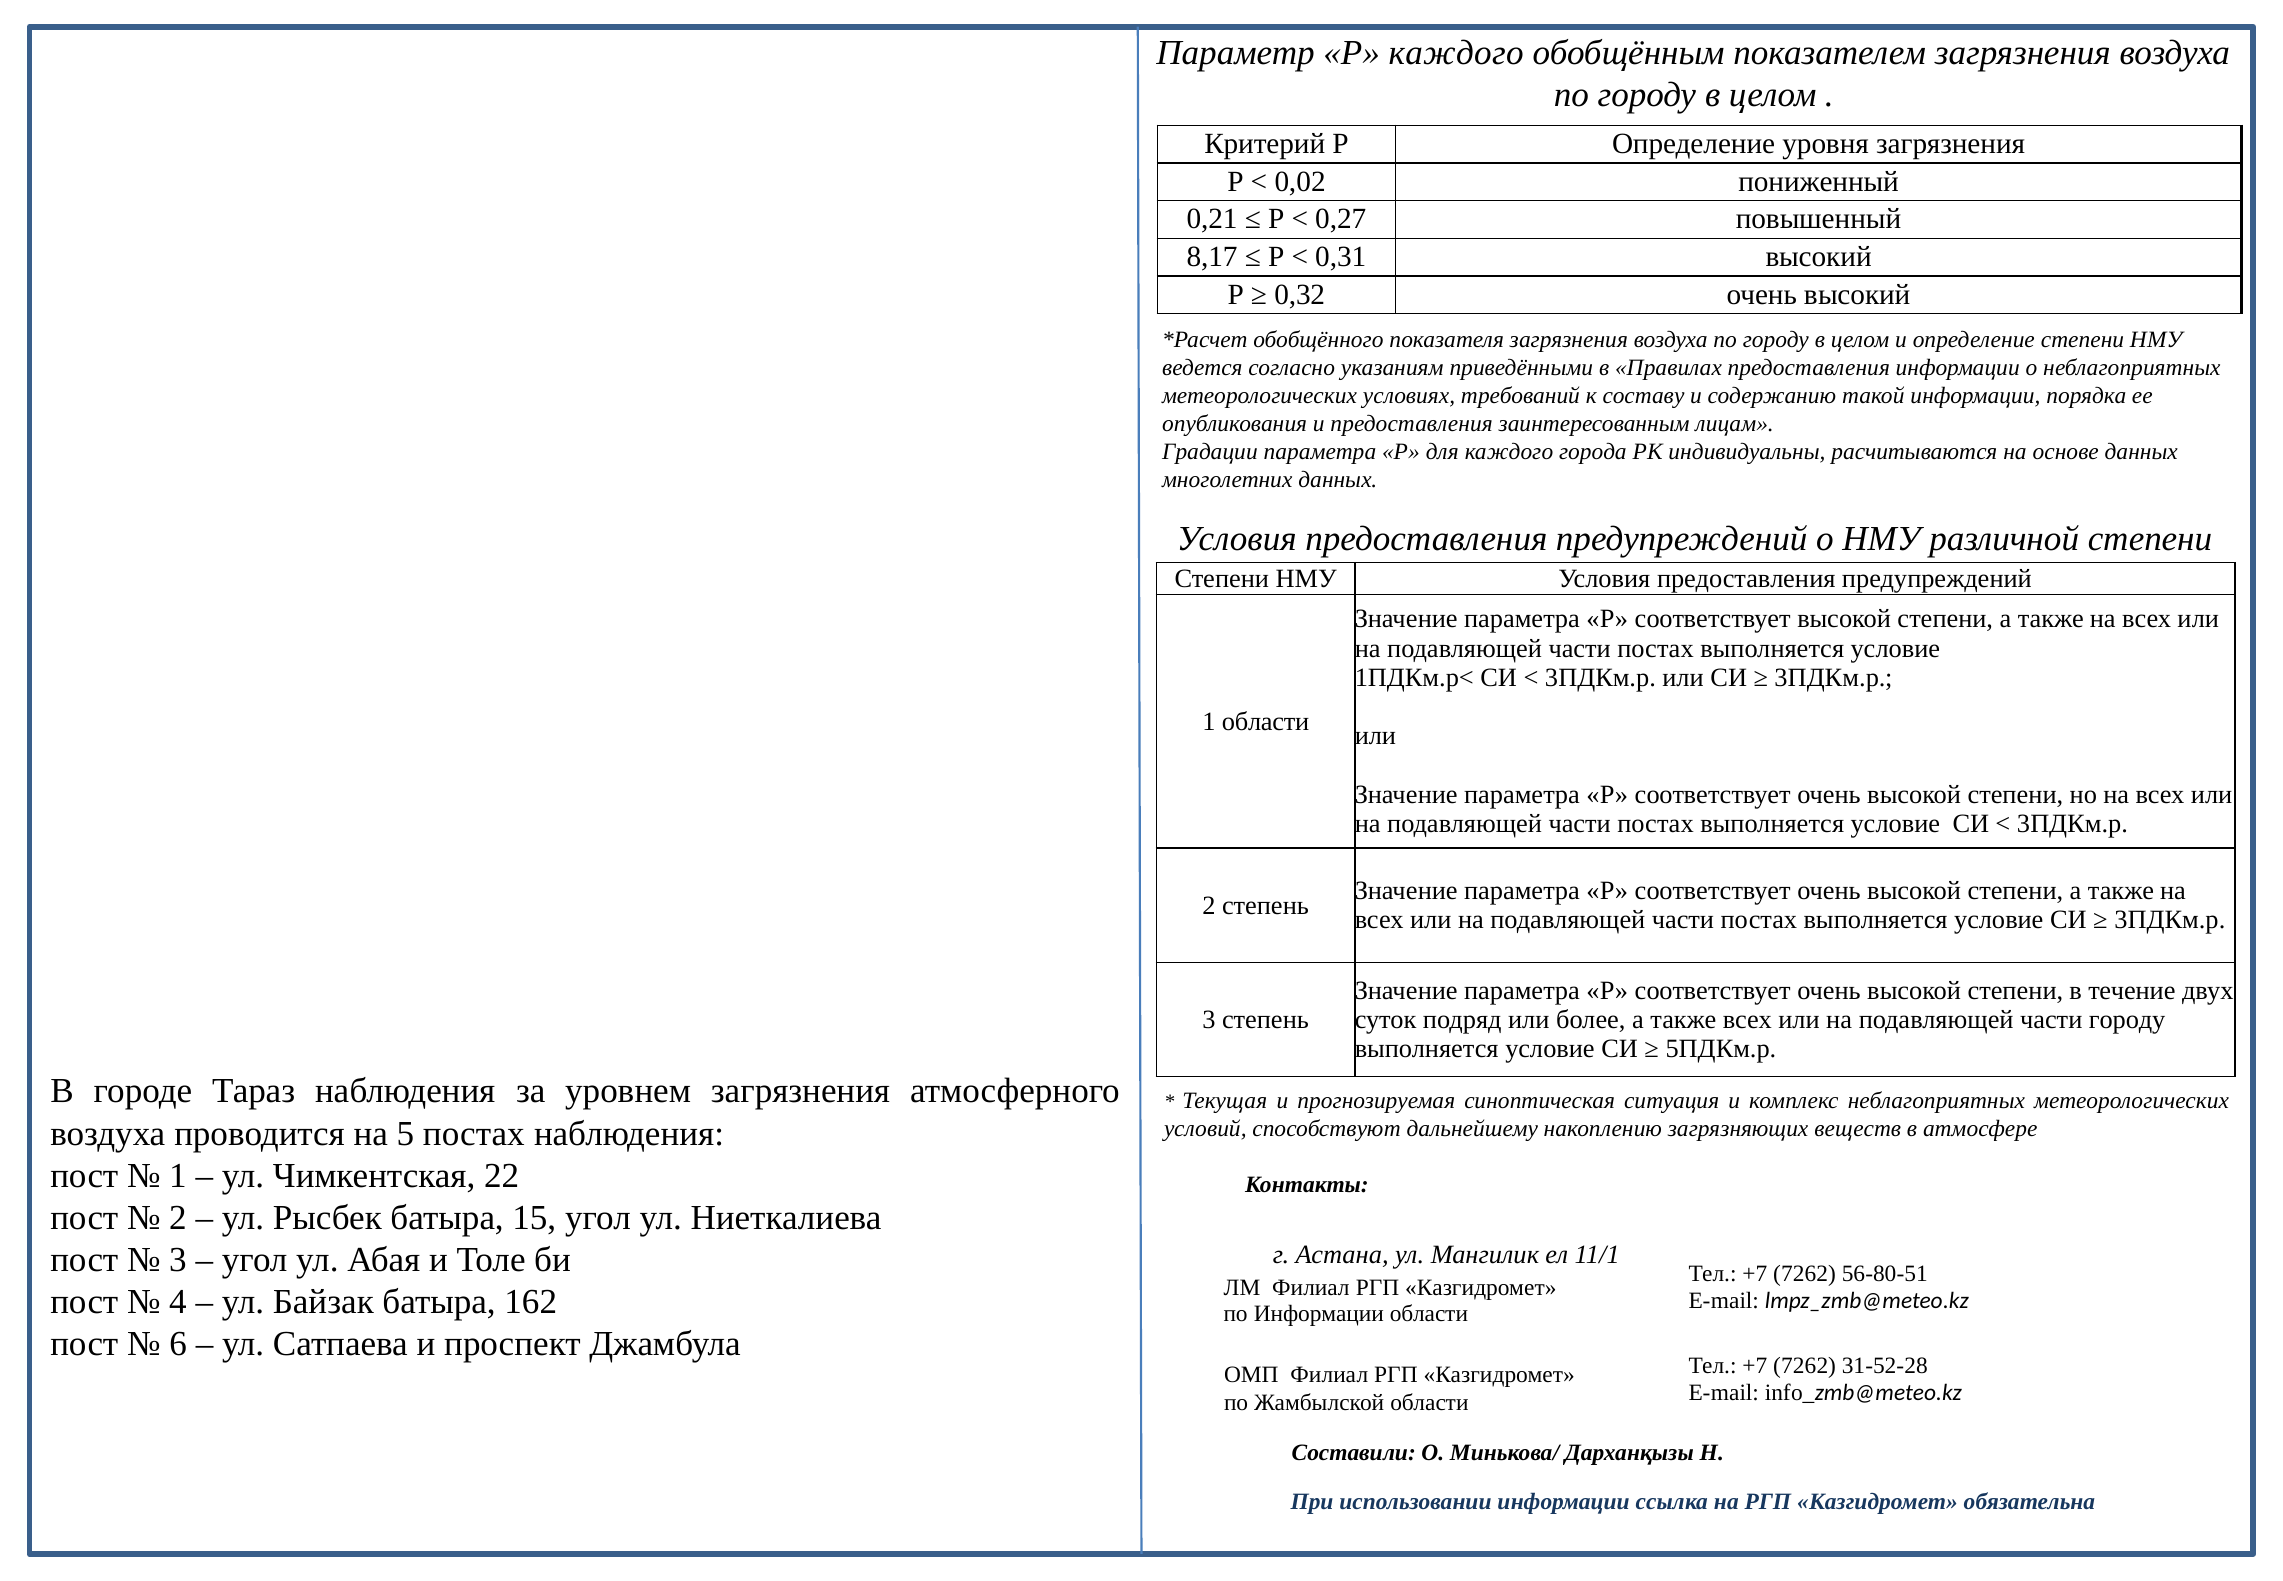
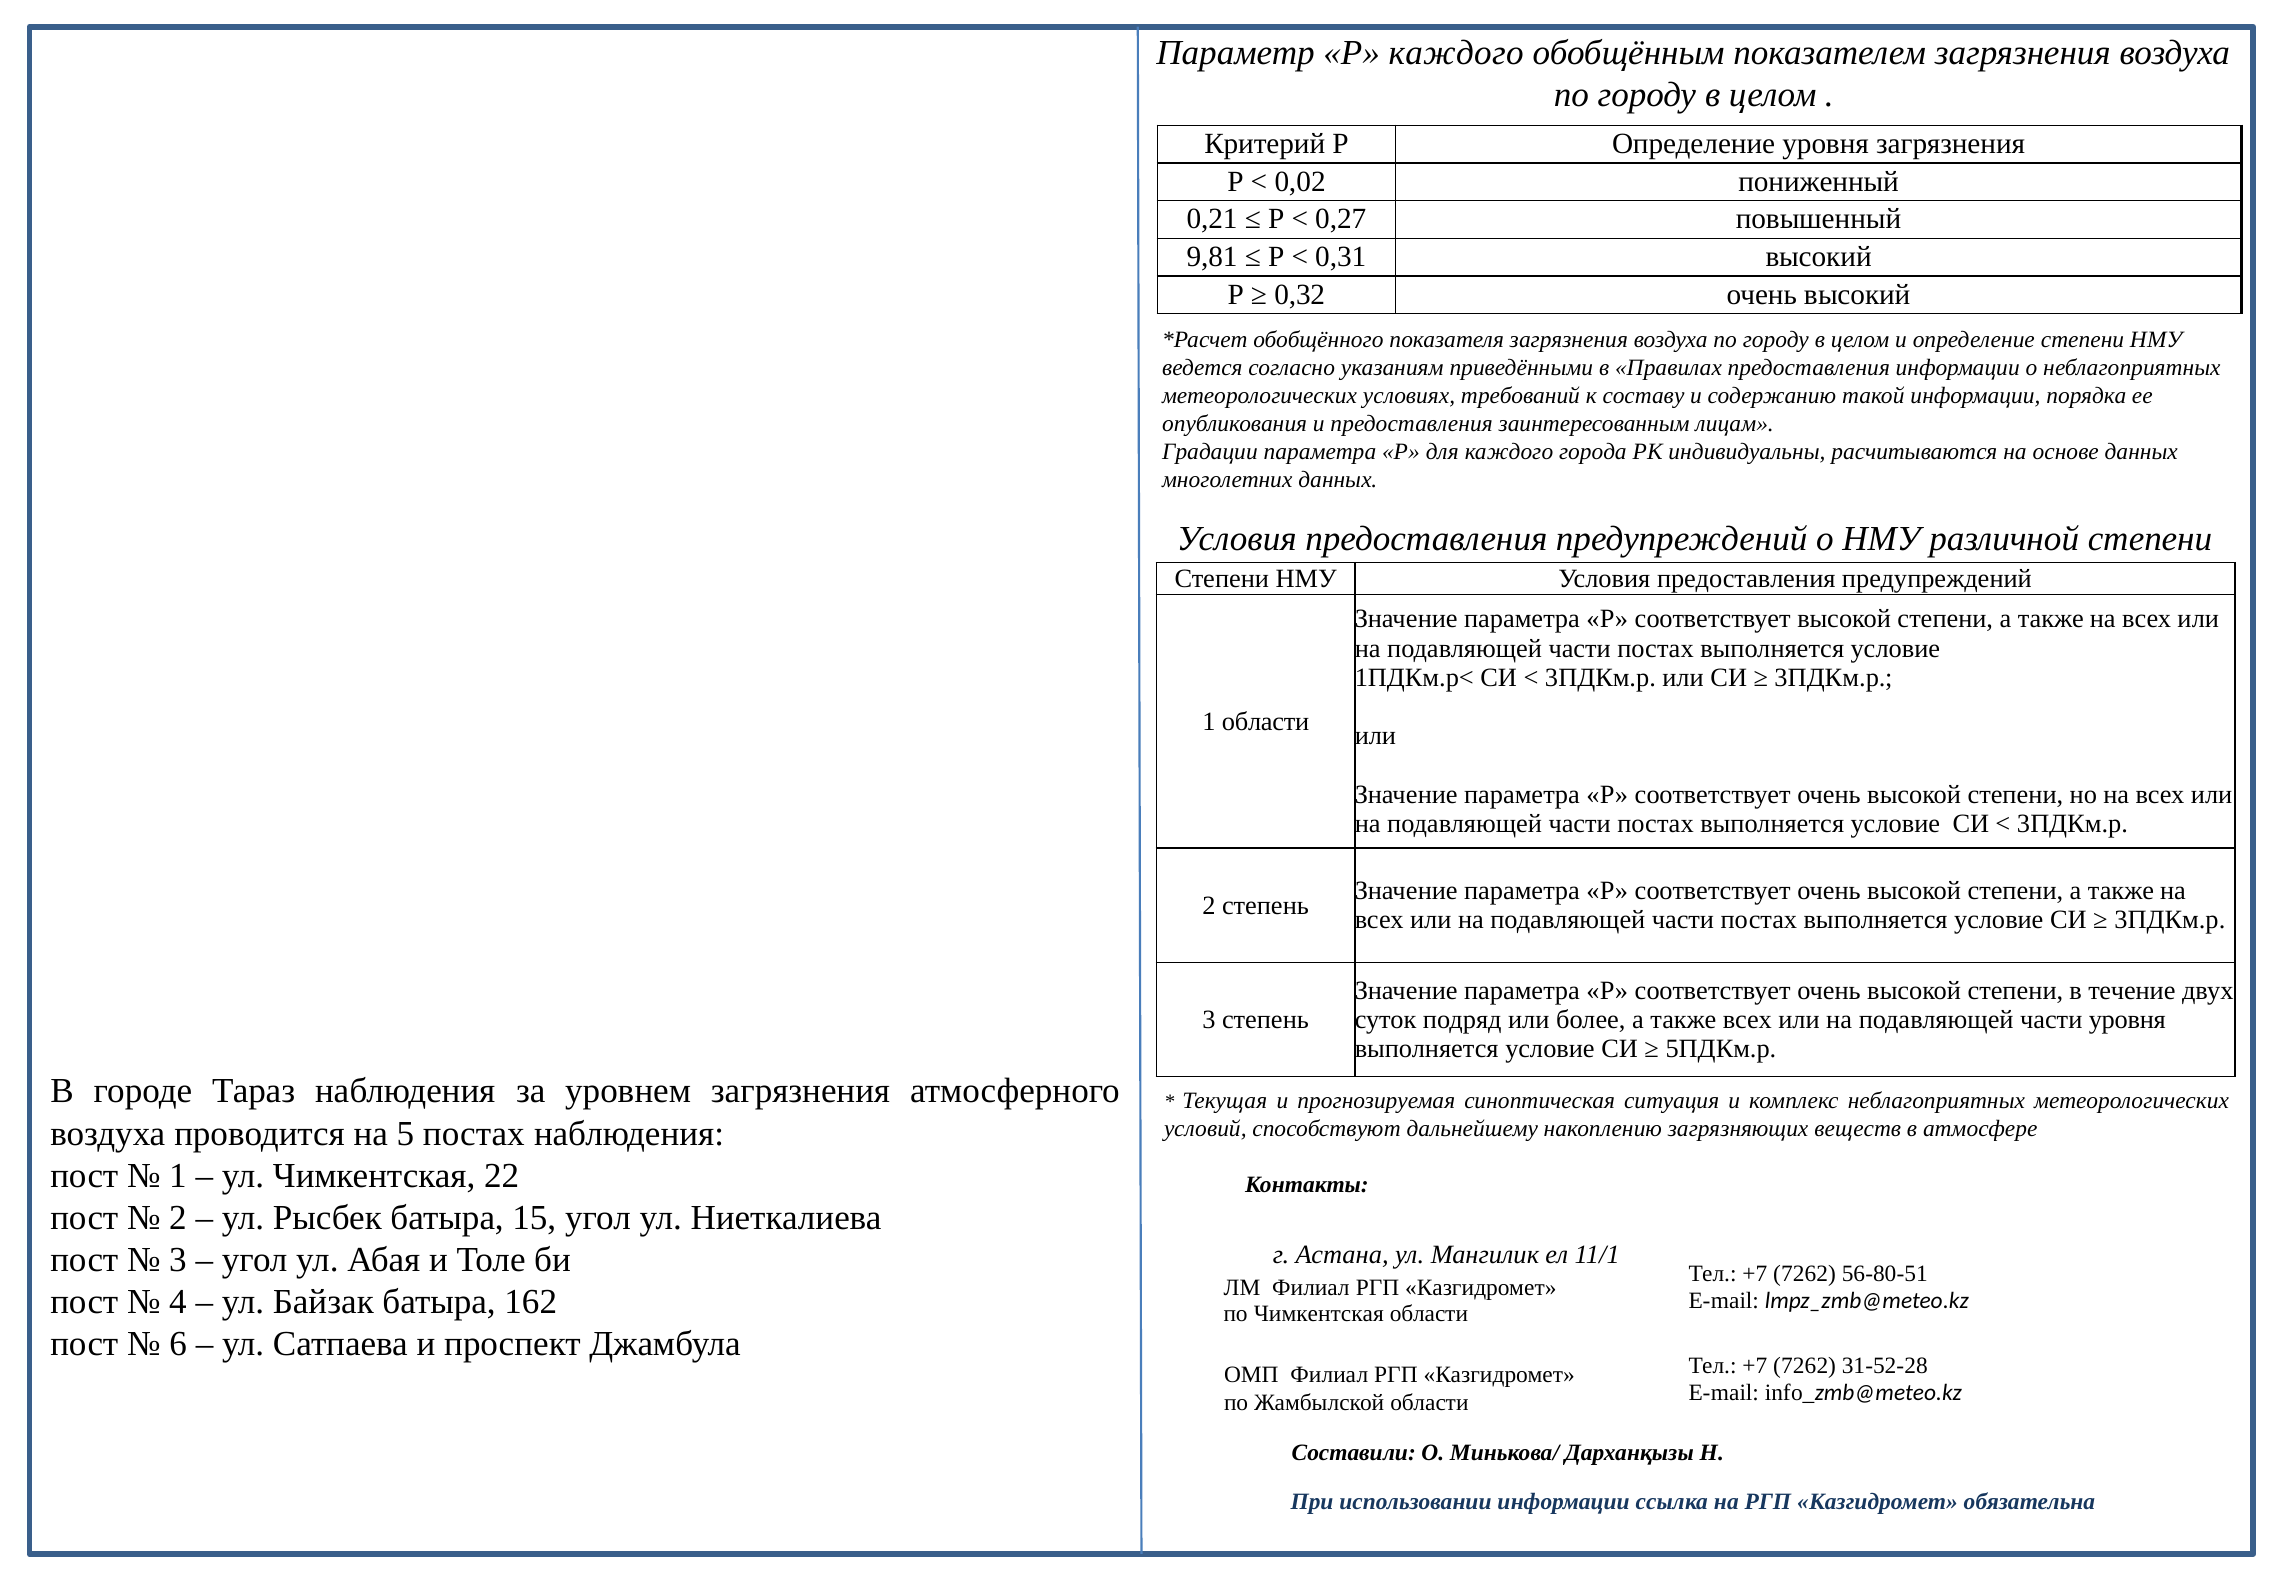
8,17: 8,17 -> 9,81 (1212, 257)
части городу: городу -> уровня (2127, 1019)
по Информации: Информации -> Чимкентская (1319, 1313)
